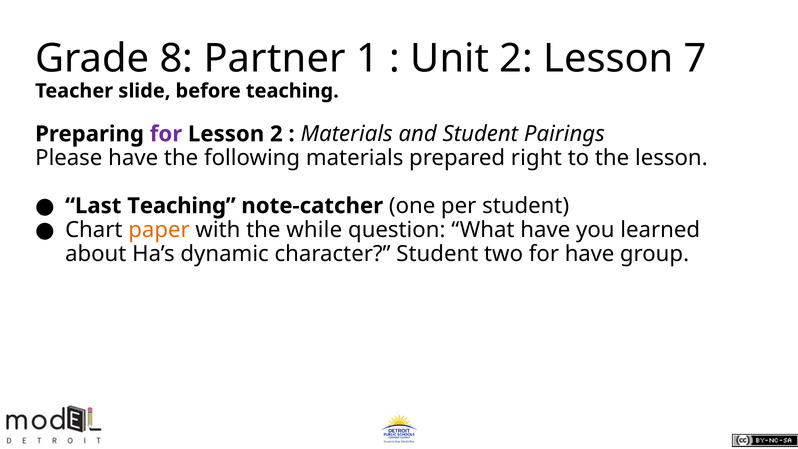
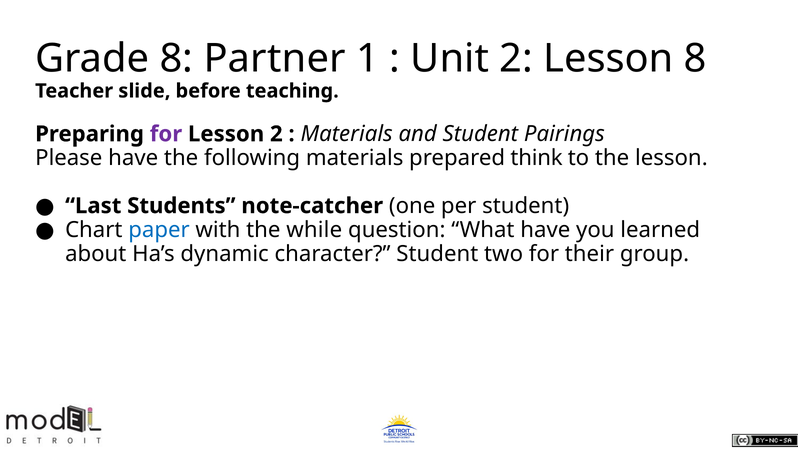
Lesson 7: 7 -> 8 (695, 58)
right: right -> think (537, 158)
Last Teaching: Teaching -> Students (181, 206)
paper colour: orange -> blue (159, 230)
for have: have -> their (589, 254)
